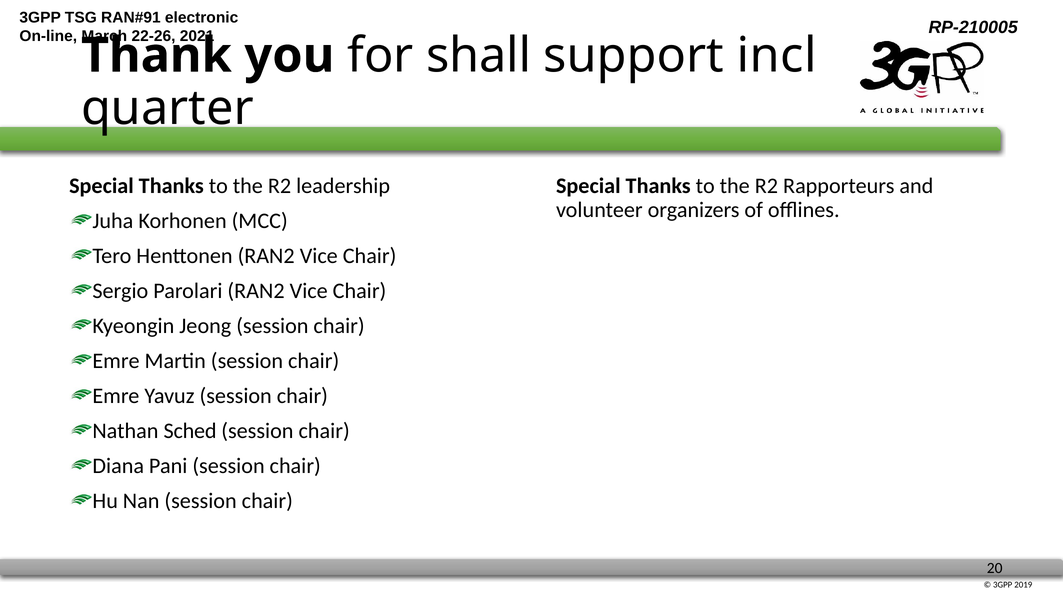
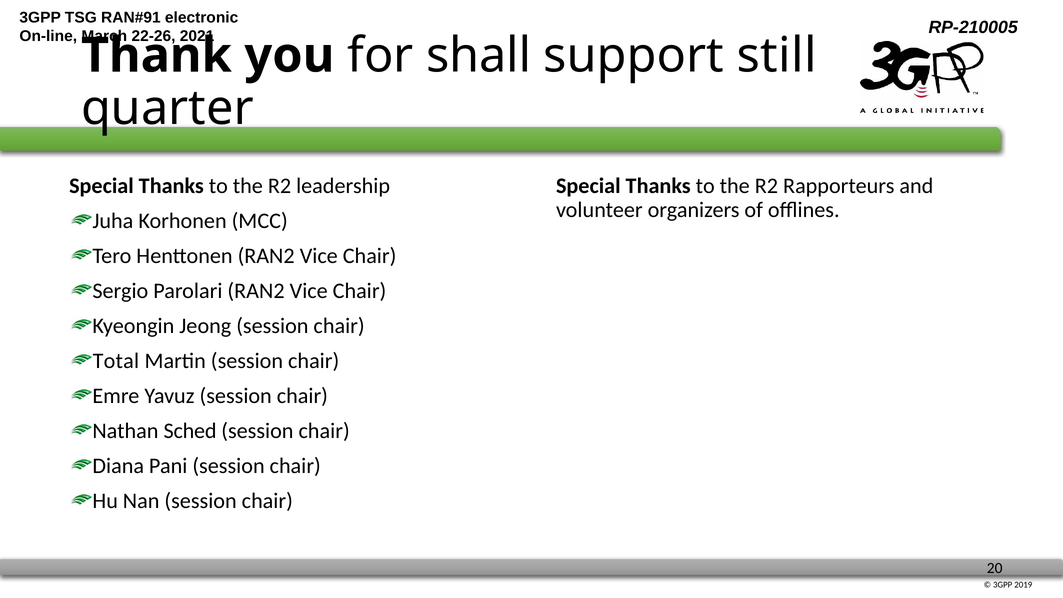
incl: incl -> still (777, 56)
Emre: Emre -> Total (116, 361)
